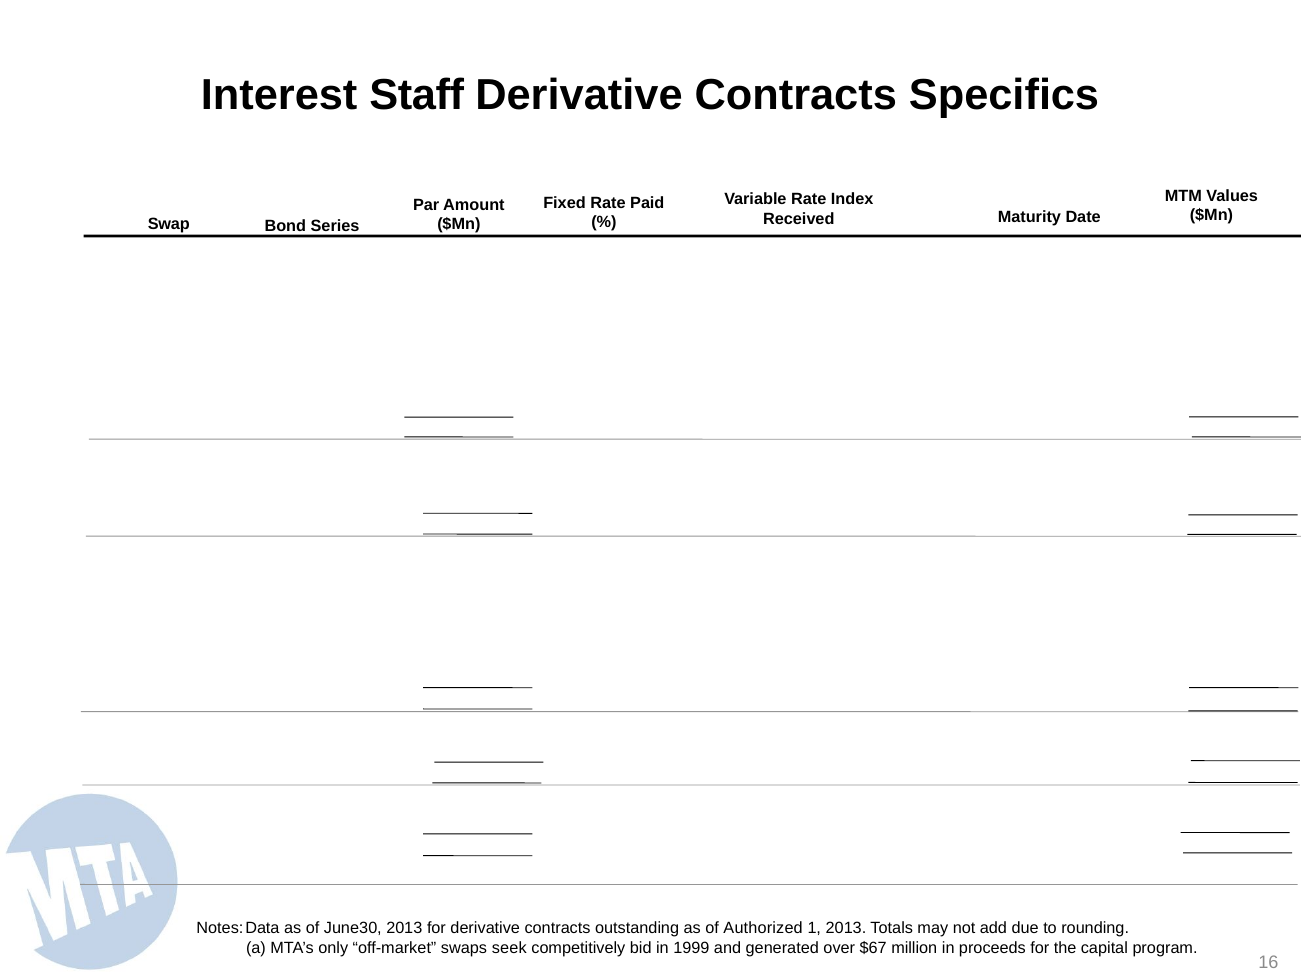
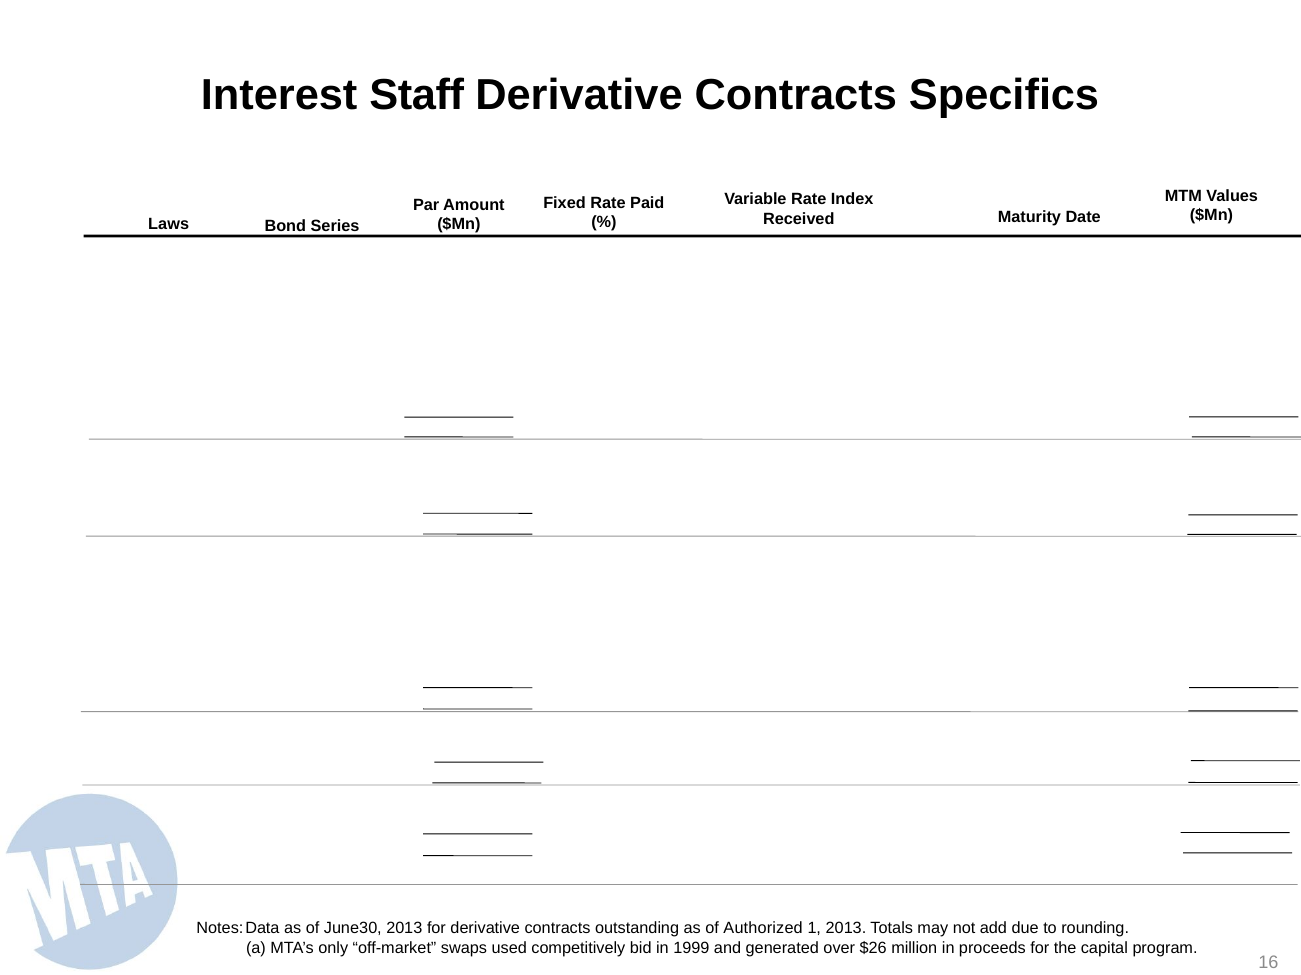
Swap: Swap -> Laws (169, 225)
seek: seek -> used (509, 949)
$67: $67 -> $26 (873, 949)
